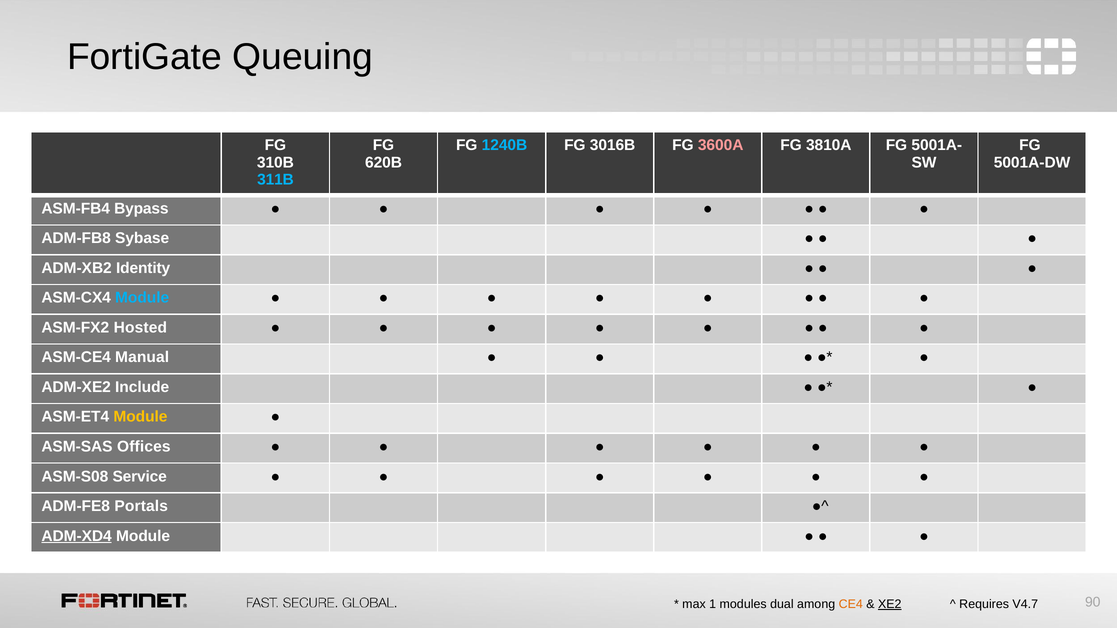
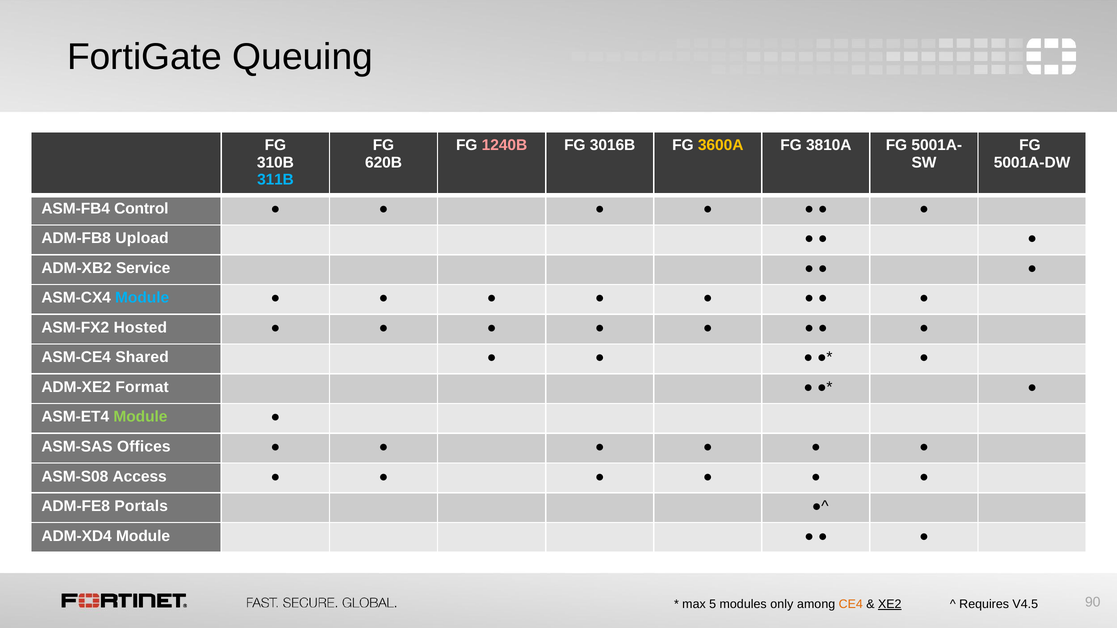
1240B colour: light blue -> pink (504, 145)
3600A colour: pink -> yellow (721, 145)
Bypass: Bypass -> Control (141, 209)
Sybase: Sybase -> Upload (142, 238)
Identity: Identity -> Service (143, 268)
Manual: Manual -> Shared (142, 358)
Include: Include -> Format (142, 387)
Module colour: yellow -> light green (140, 417)
Service: Service -> Access (140, 477)
ADM-XD4 underline: present -> none (77, 536)
1: 1 -> 5 (713, 604)
dual: dual -> only (782, 604)
V4.7: V4.7 -> V4.5 (1025, 604)
